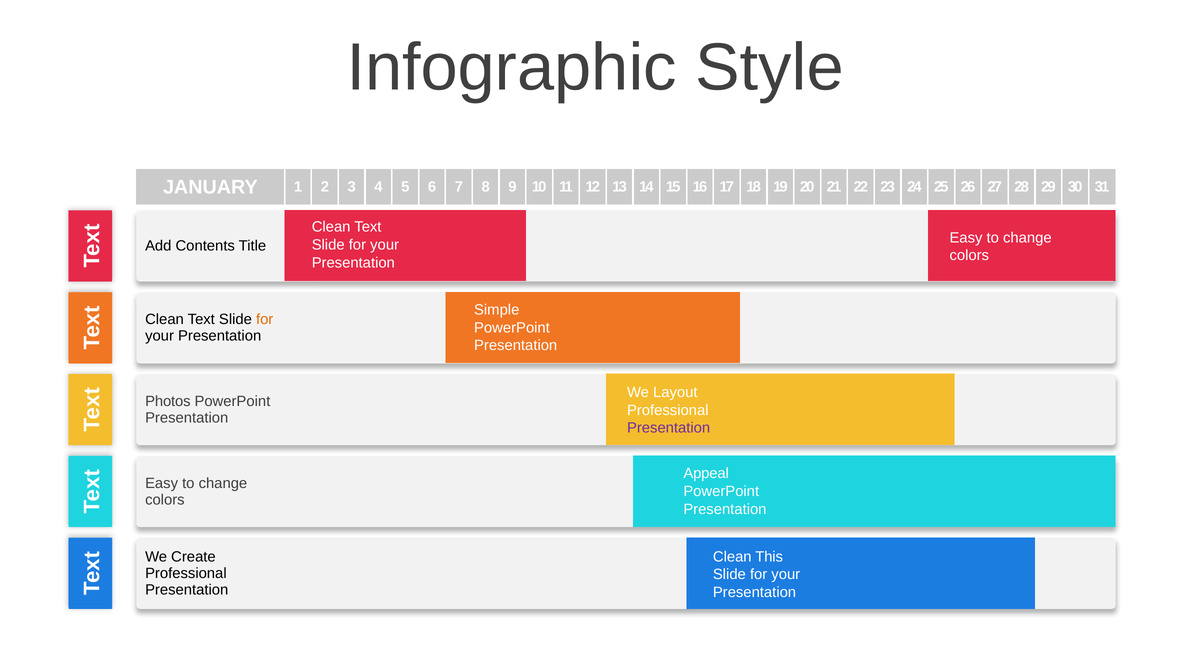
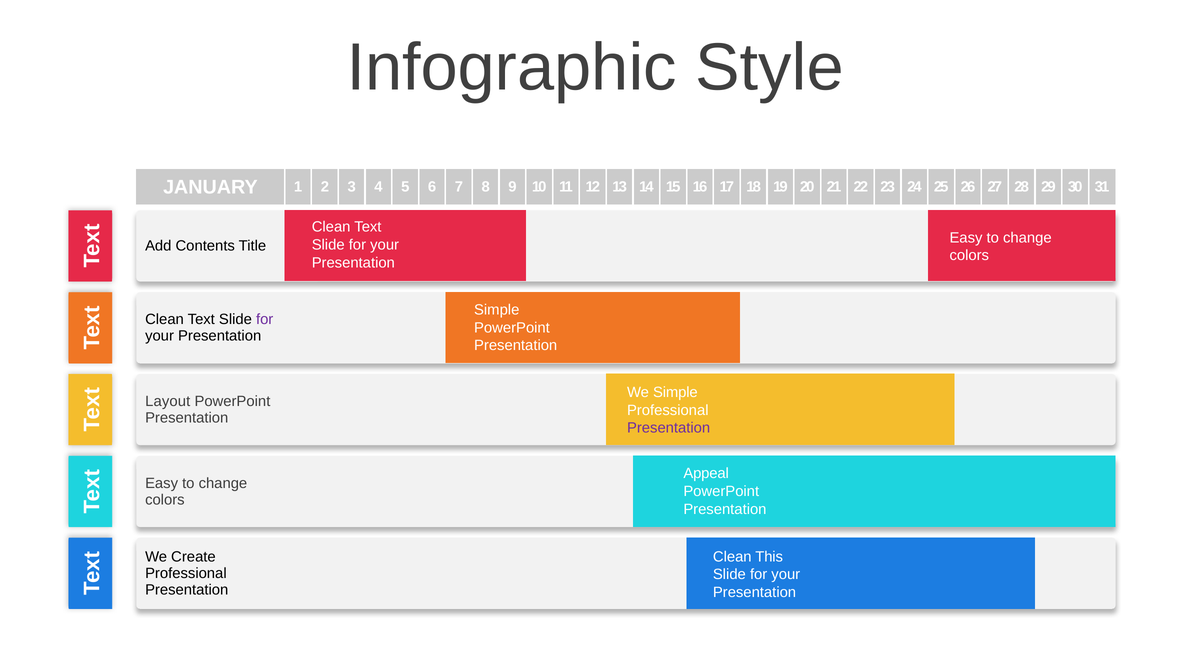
for colour: orange -> purple (265, 320)
We Layout: Layout -> Simple (675, 393)
Photos: Photos -> Layout (168, 401)
